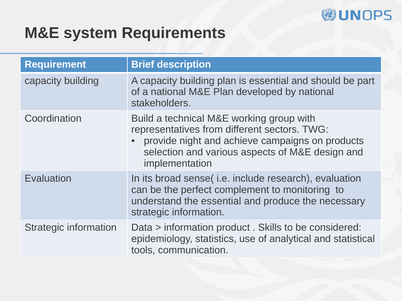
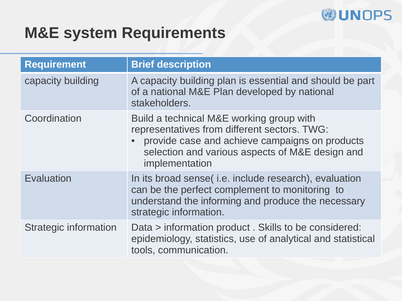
night: night -> case (190, 141)
the essential: essential -> informing (221, 201)
